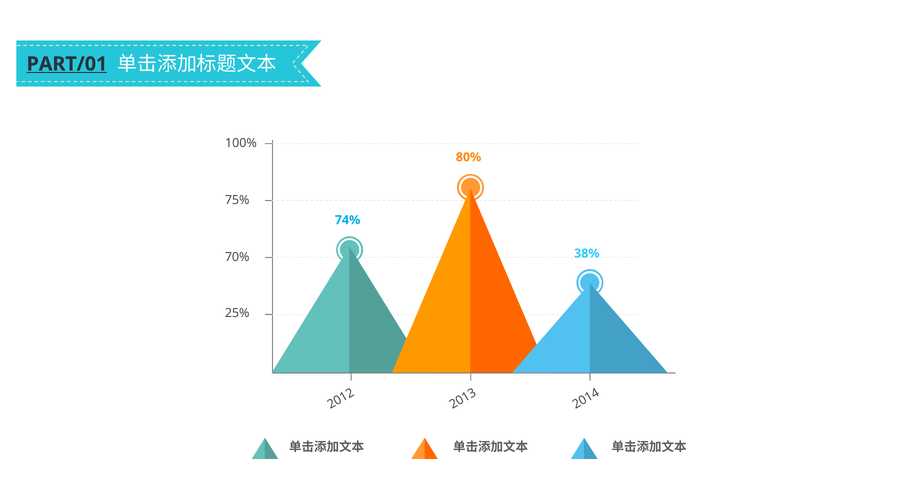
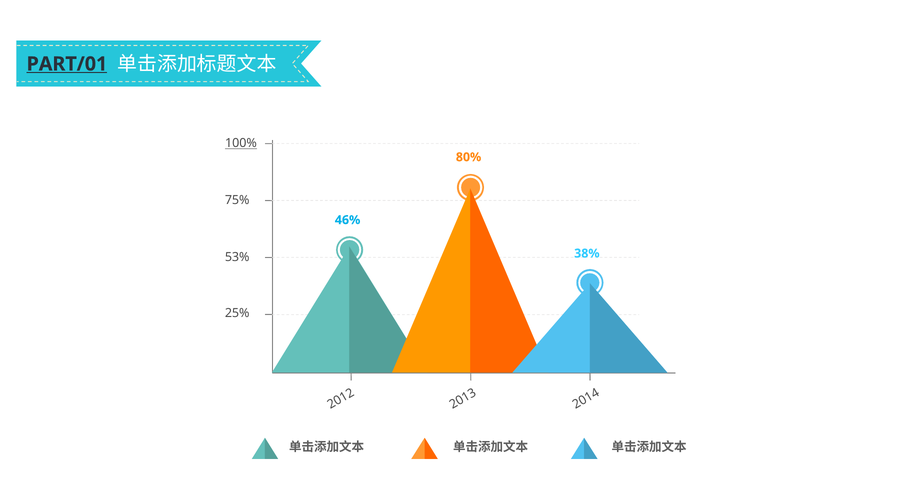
100% underline: none -> present (241, 143)
74%: 74% -> 46% (348, 220)
70%: 70% -> 53% (237, 258)
